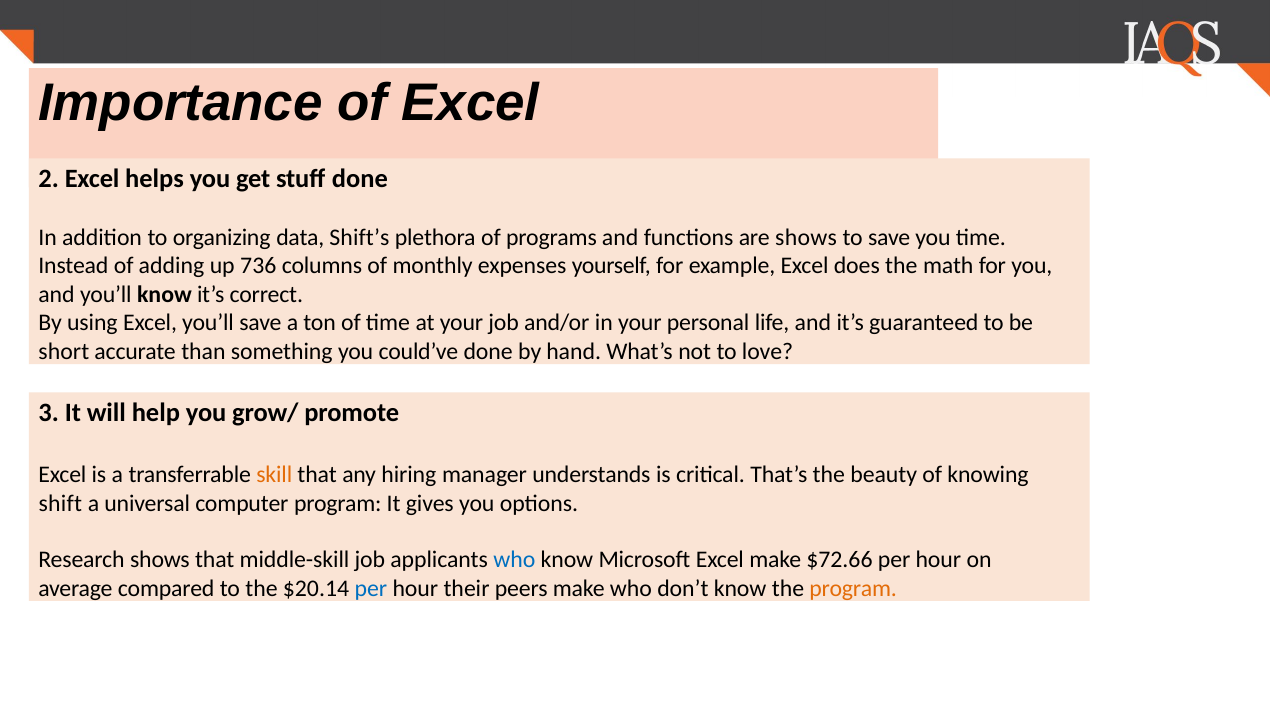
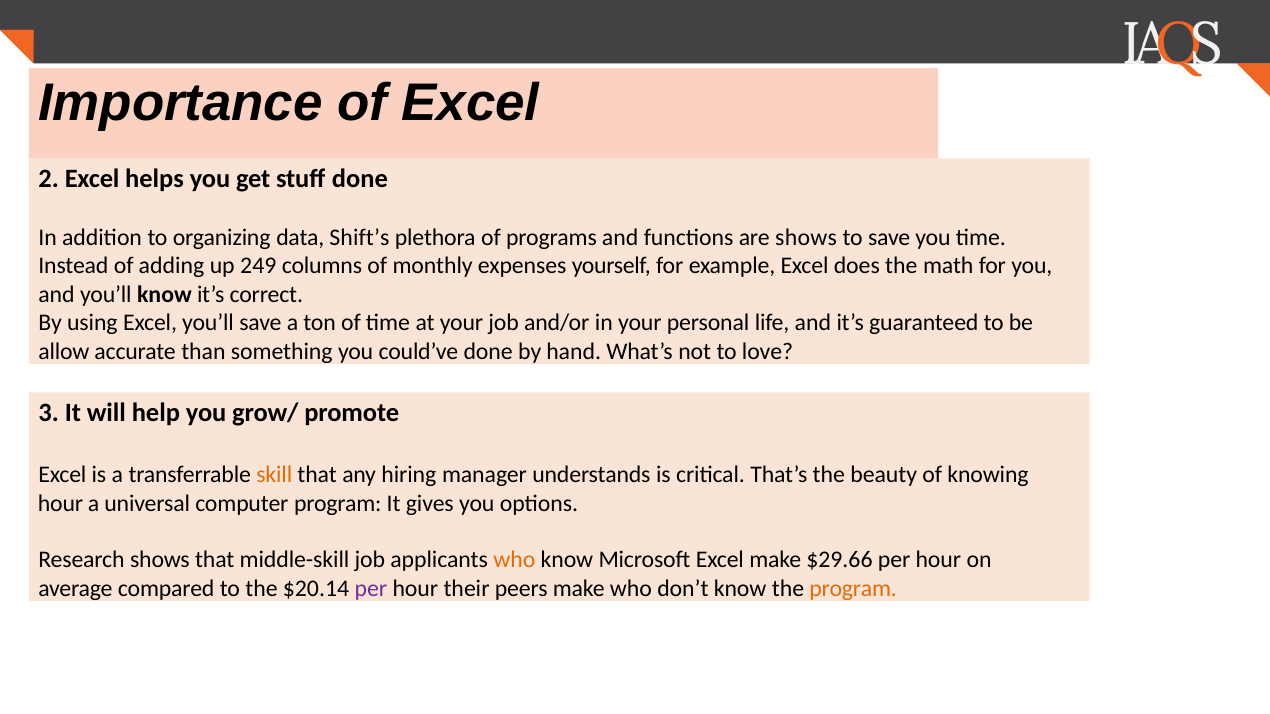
736: 736 -> 249 (258, 266)
short: short -> allow (64, 352)
shift: shift -> hour (61, 503)
who colour: blue -> orange (514, 560)
$72.66: $72.66 -> $29.66 (839, 560)
per colour: blue -> purple (371, 589)
